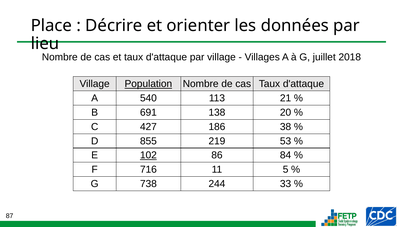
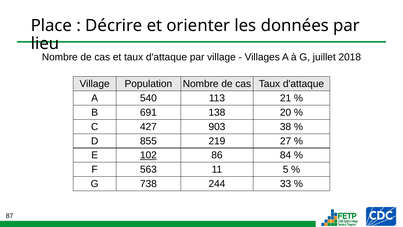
Population underline: present -> none (148, 84)
186: 186 -> 903 (217, 127)
53: 53 -> 27 (286, 141)
716: 716 -> 563 (148, 169)
